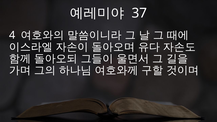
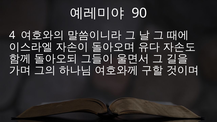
37: 37 -> 90 (139, 13)
